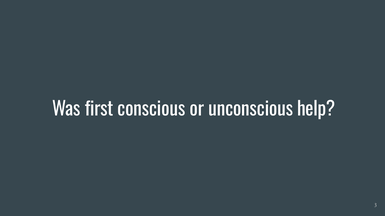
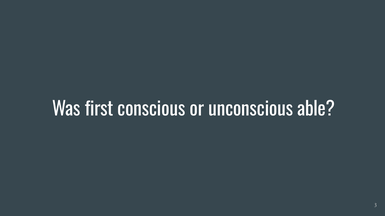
help: help -> able (316, 110)
